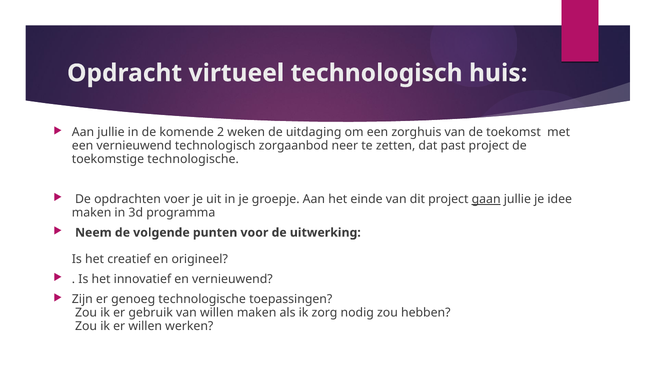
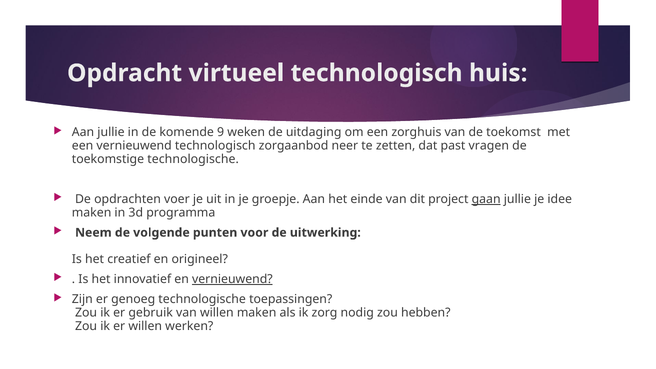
2: 2 -> 9 (221, 132)
past project: project -> vragen (489, 146)
vernieuwend underline: none -> present (232, 279)
